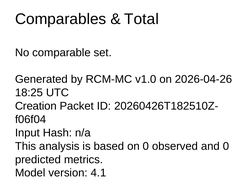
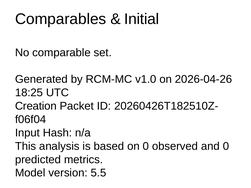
Total: Total -> Initial (142, 19)
4.1: 4.1 -> 5.5 (98, 173)
